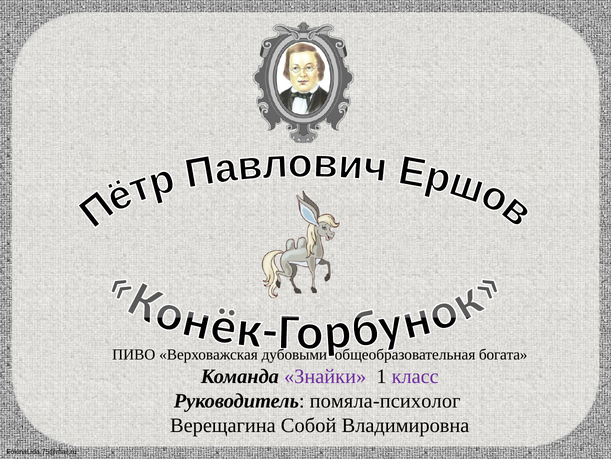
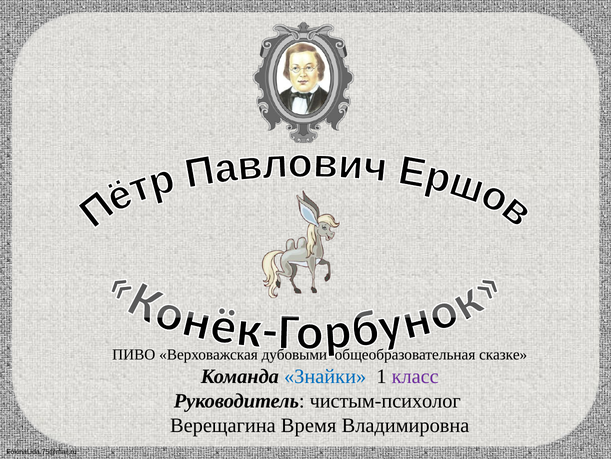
богата: богата -> сказке (503, 354)
Знайки colour: purple -> blue (325, 376)
помяла-психолог: помяла-психолог -> чистым-психолог (385, 400)
Собой: Собой -> Время (309, 425)
